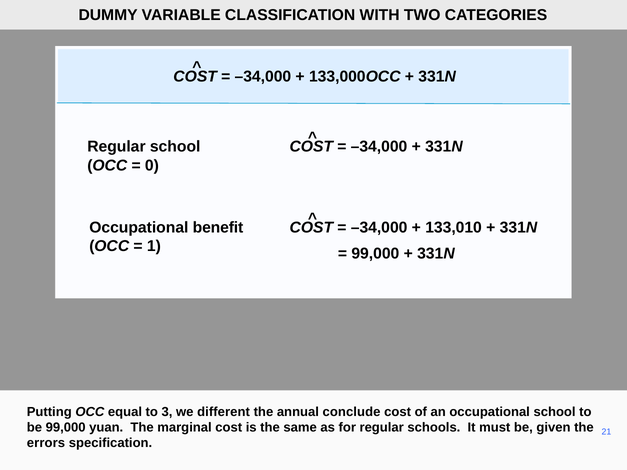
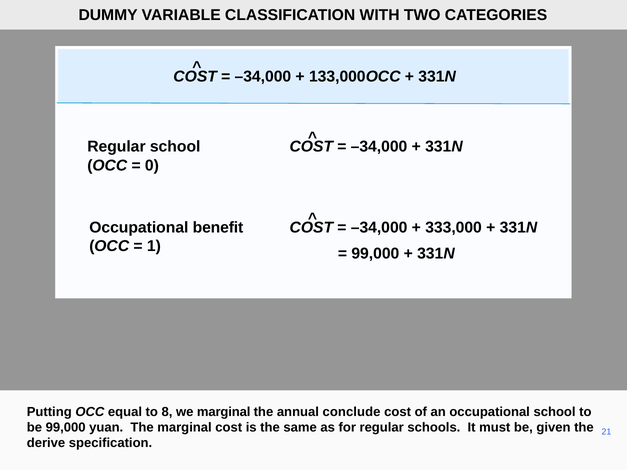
133,010: 133,010 -> 333,000 (454, 227)
3: 3 -> 8 (167, 412)
we different: different -> marginal (224, 412)
errors: errors -> derive (46, 443)
